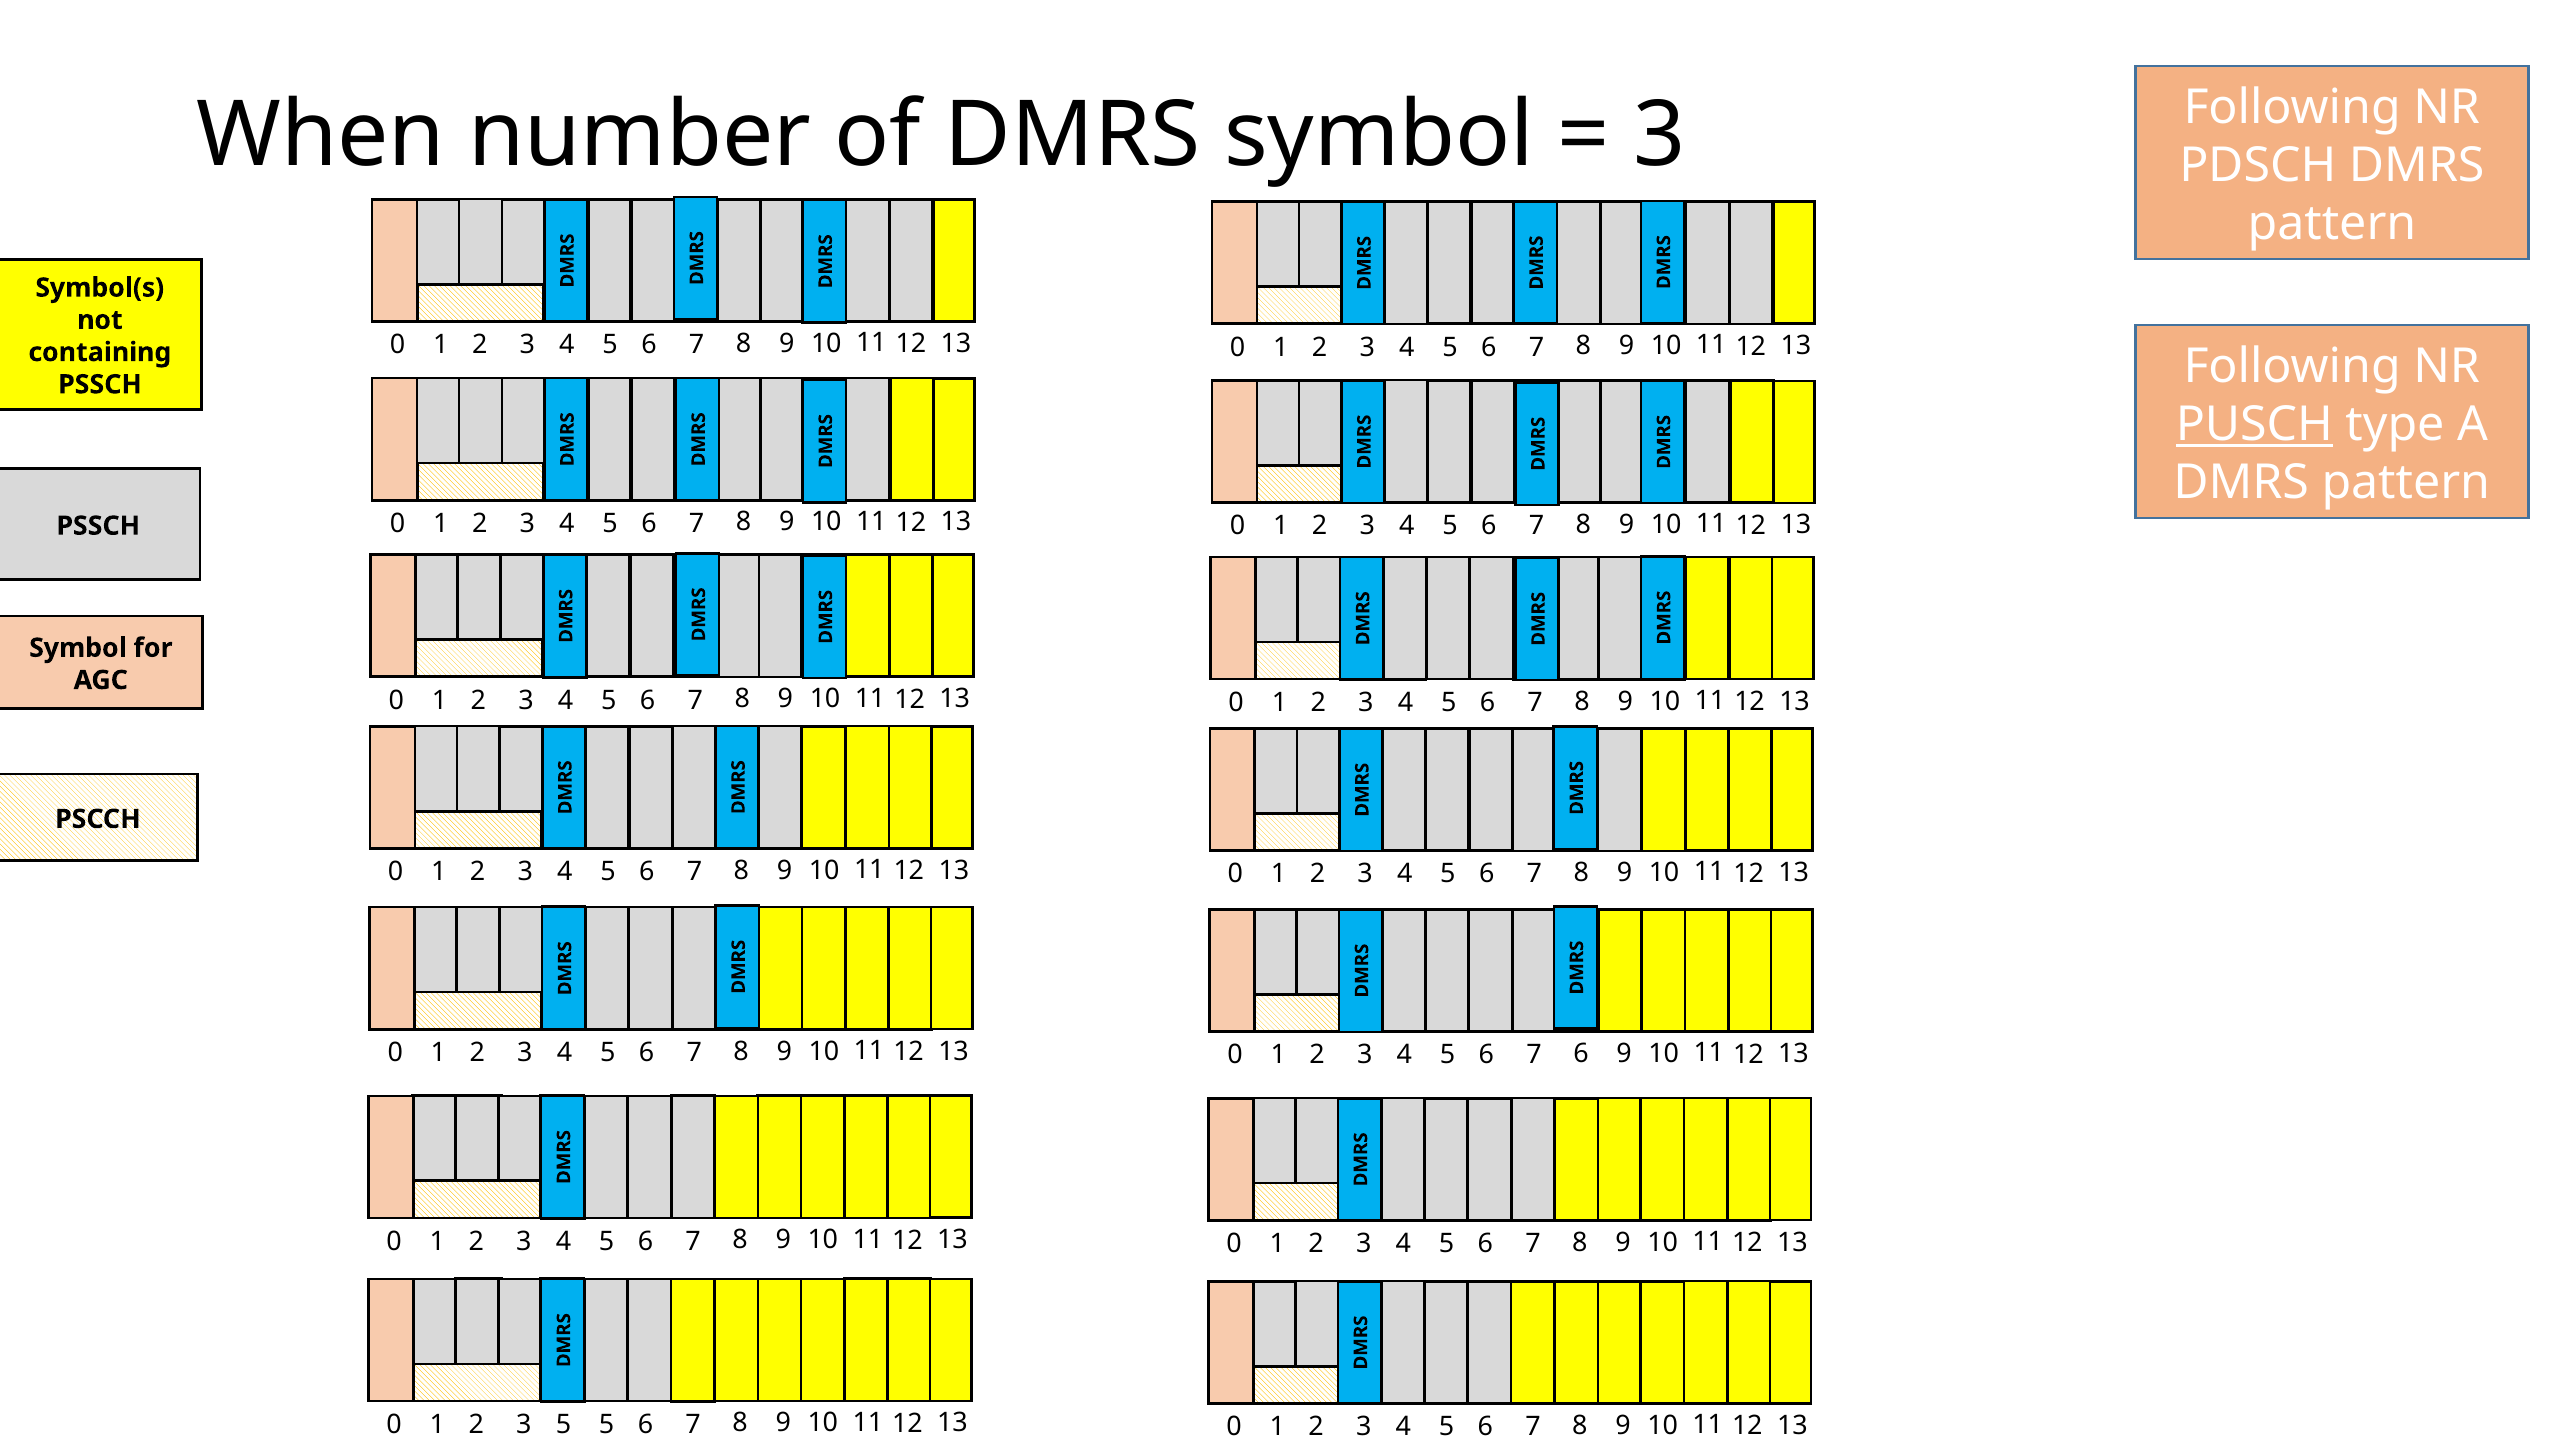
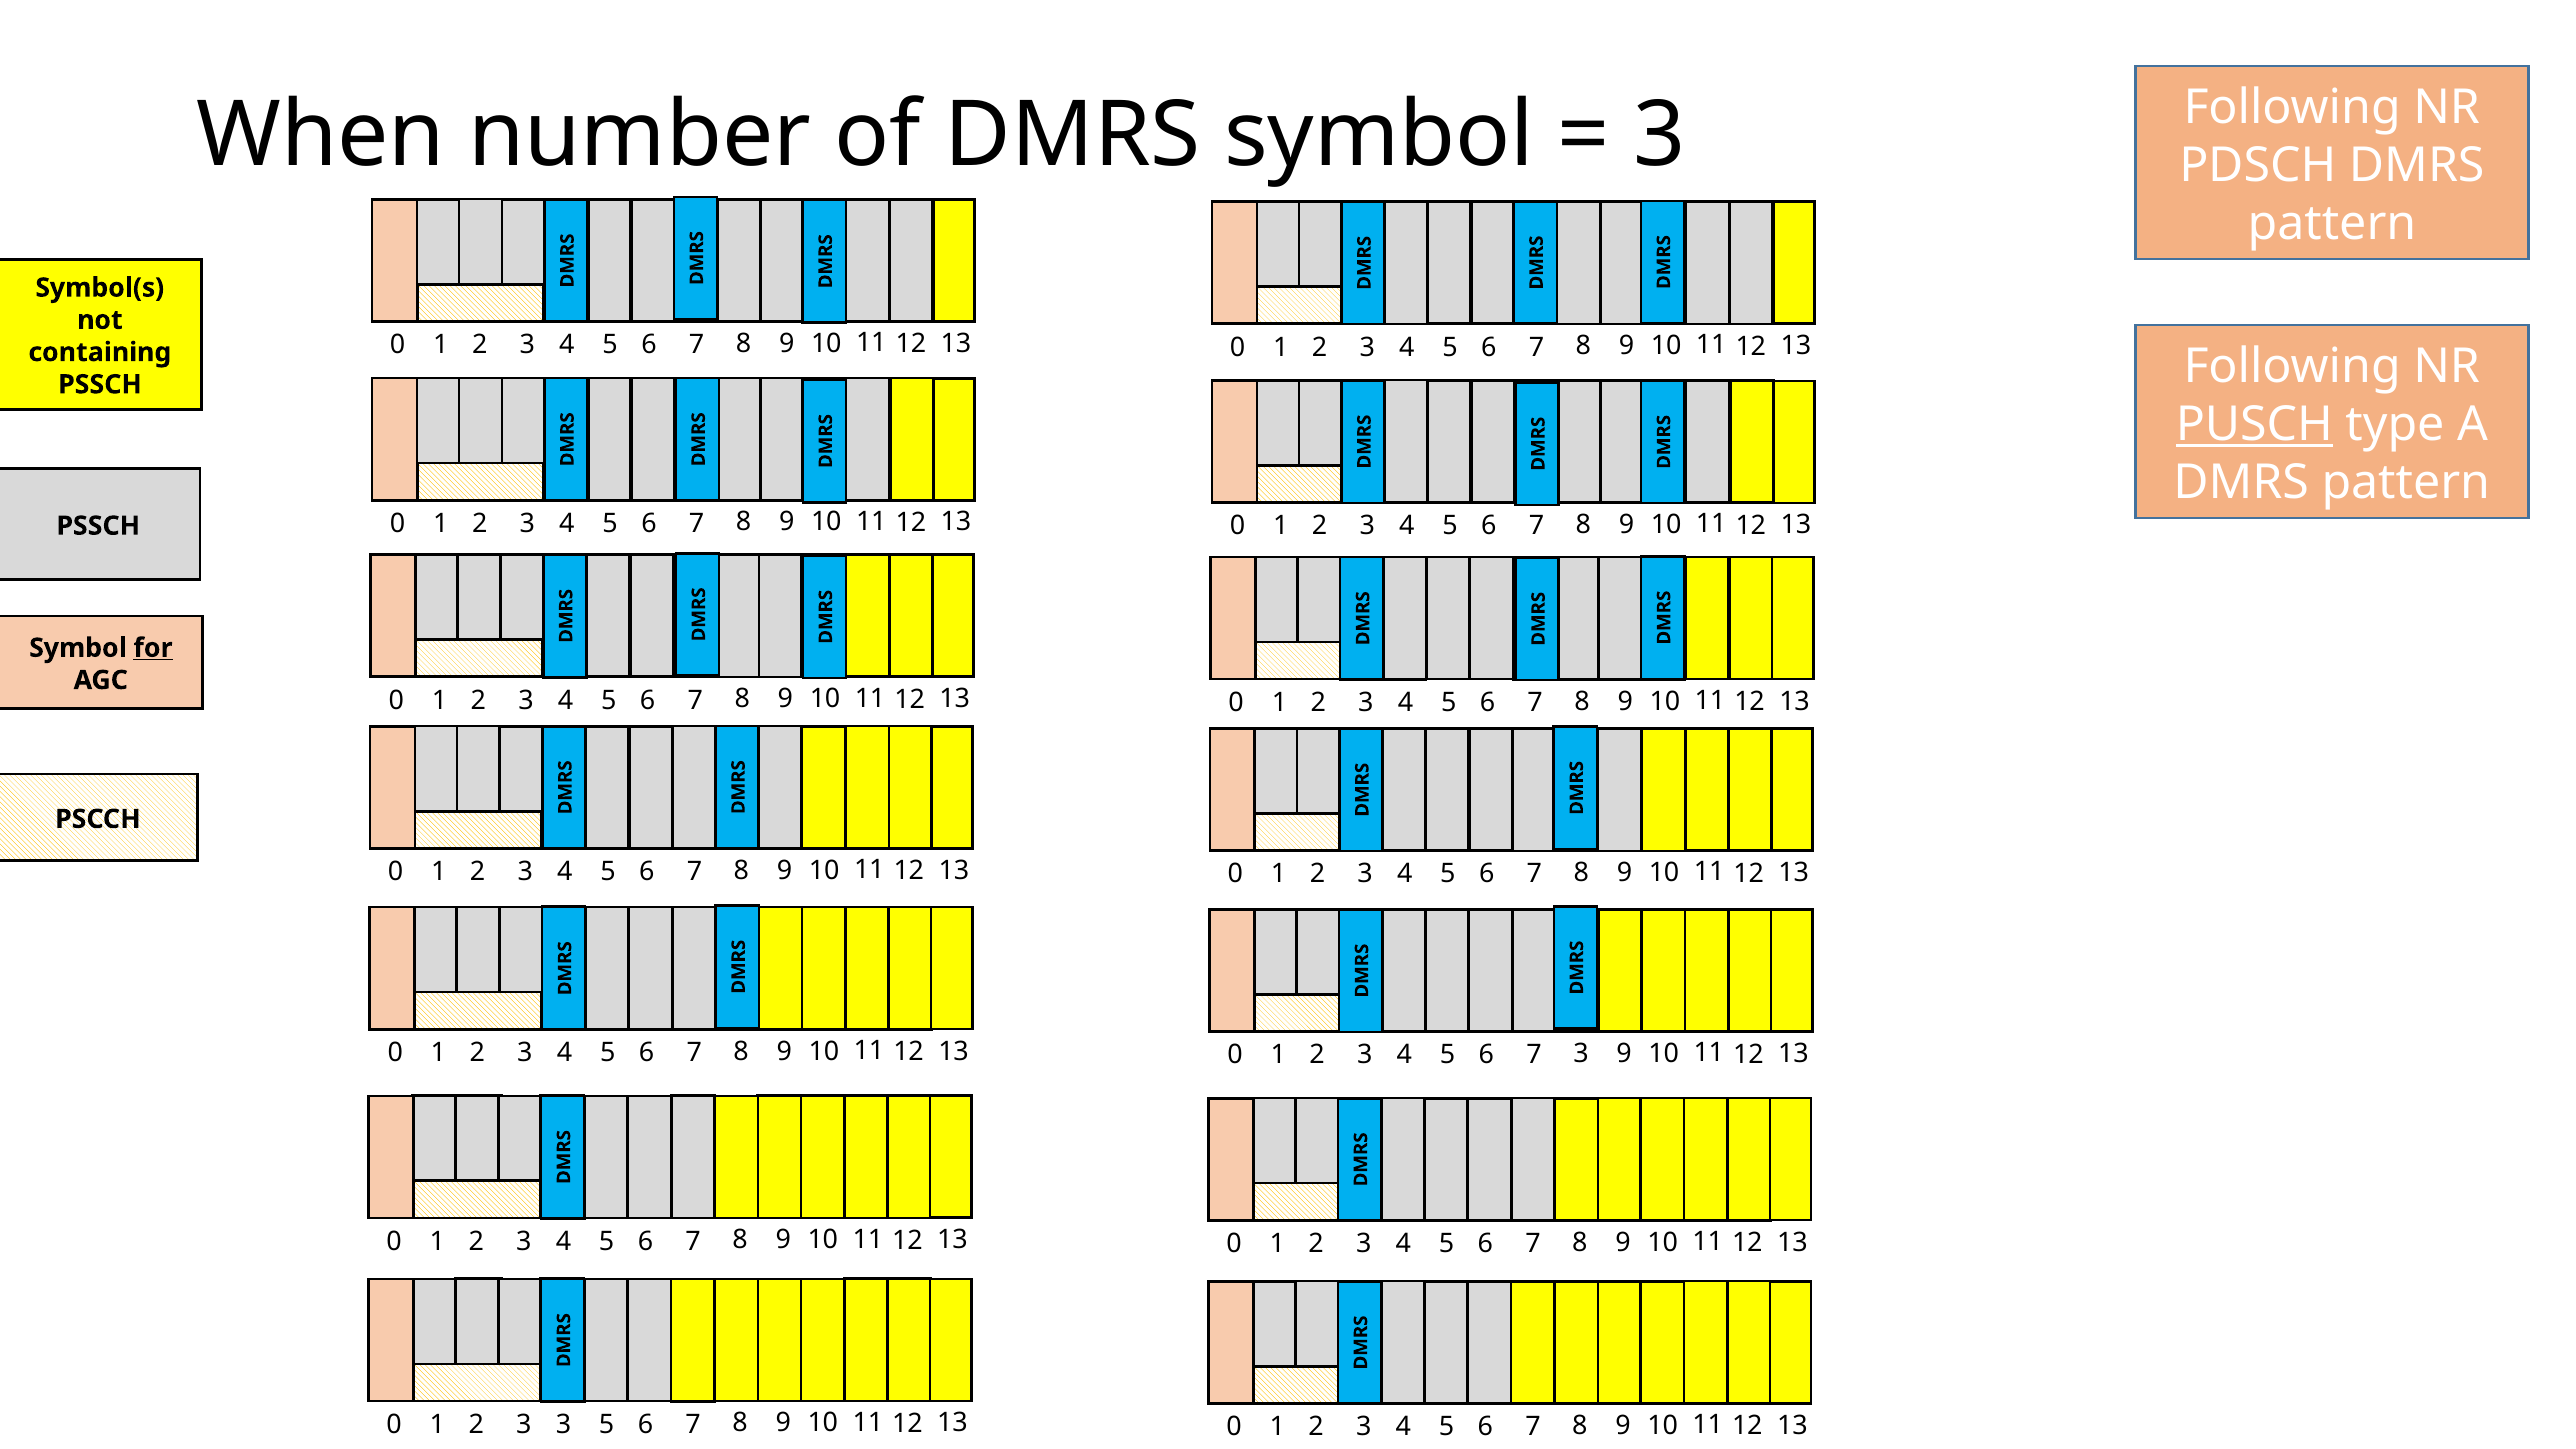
for underline: none -> present (153, 648)
7 6: 6 -> 3 (1581, 1054)
3 5: 5 -> 3 (563, 1424)
